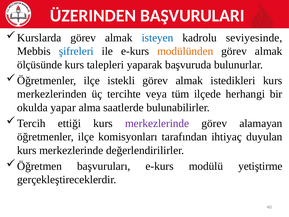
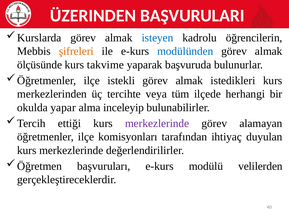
seviyesinde: seviyesinde -> öğrencilerin (254, 38)
şifreleri colour: blue -> orange (76, 51)
modülünden colour: orange -> blue (185, 51)
talepleri: talepleri -> takvime (105, 65)
saatlerde: saatlerde -> inceleyip (124, 107)
yetiştirme: yetiştirme -> velilerden (260, 166)
